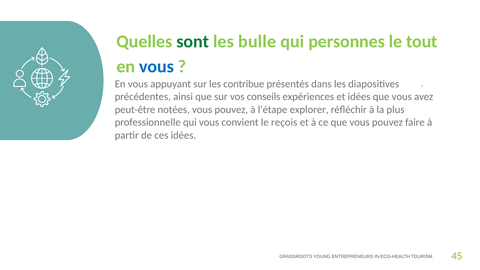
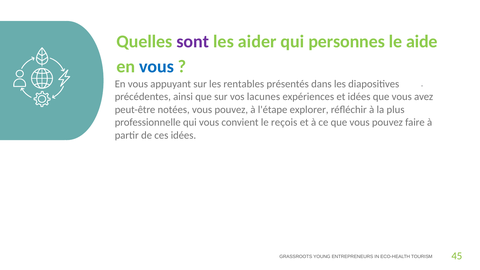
sont colour: green -> purple (193, 42)
bulle: bulle -> aider (257, 42)
tout: tout -> aide (422, 42)
contribue: contribue -> rentables (244, 84)
conseils: conseils -> lacunes (263, 97)
